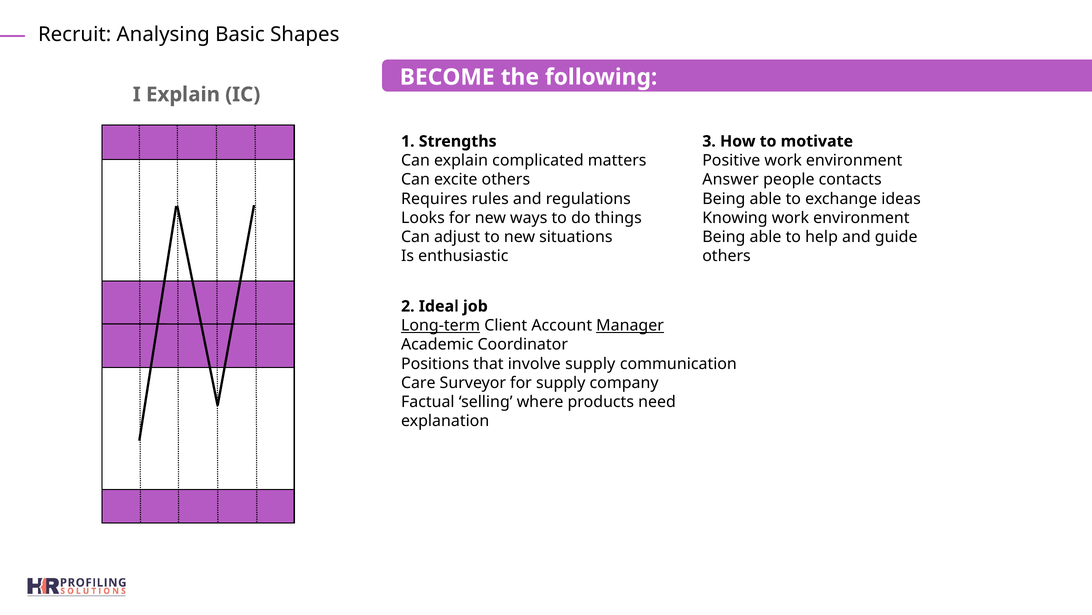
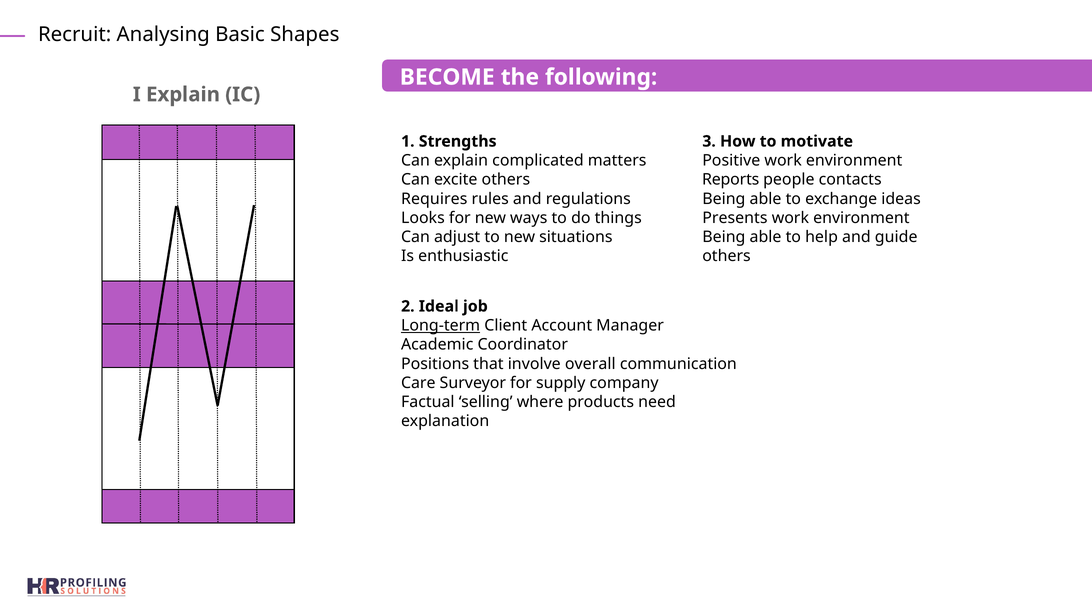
Answer: Answer -> Reports (731, 179)
Knowing: Knowing -> Presents (735, 218)
Manager underline: present -> none (630, 325)
involve supply: supply -> overall (590, 363)
